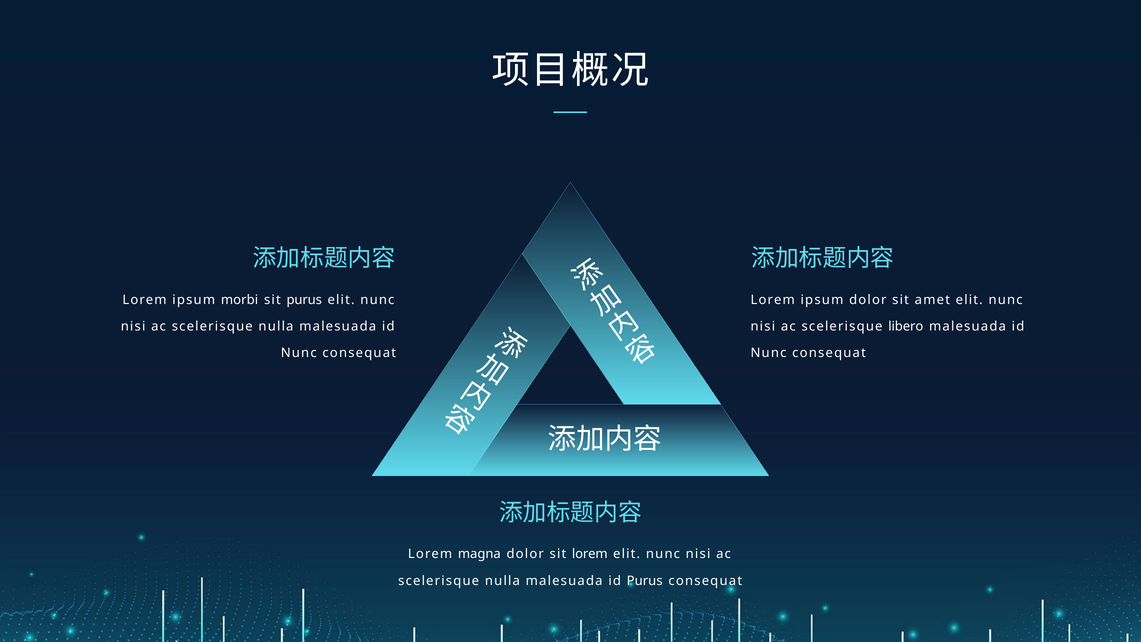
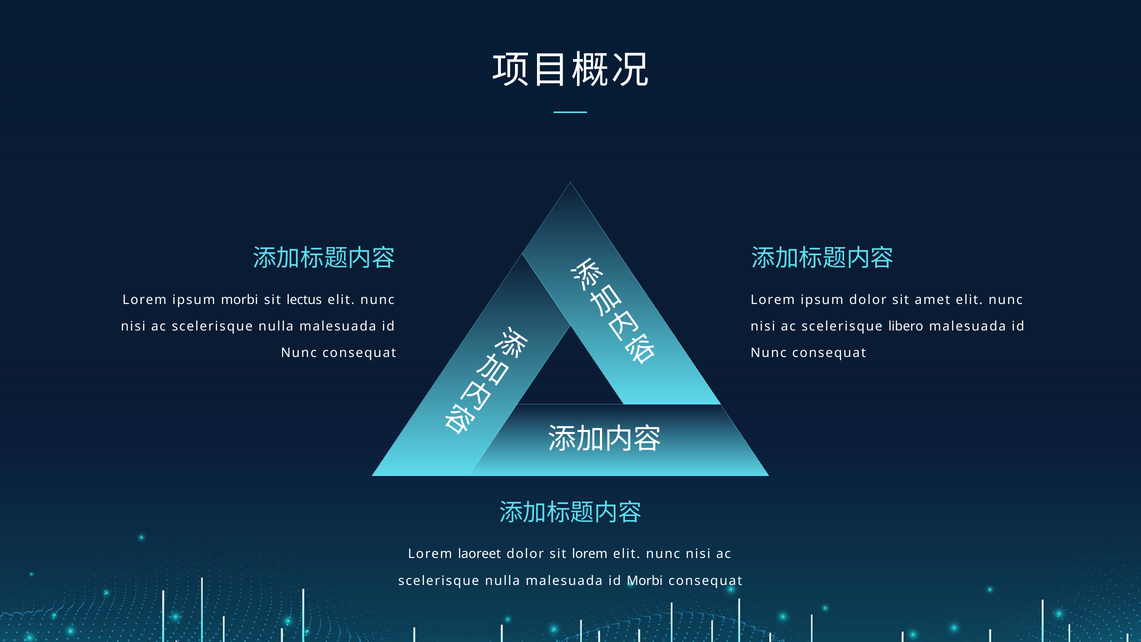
sit purus: purus -> lectus (304, 300)
magna: magna -> laoreet (479, 554)
id Purus: Purus -> Morbi (645, 581)
